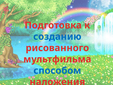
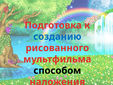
способом colour: blue -> black (57, 70)
